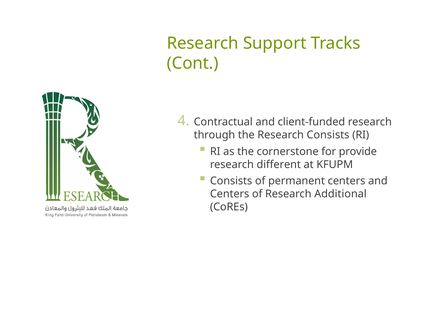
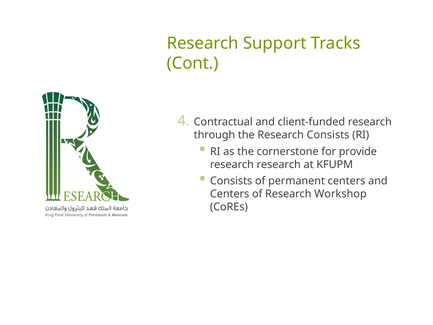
research different: different -> research (279, 164)
Additional: Additional -> Workshop (340, 194)
